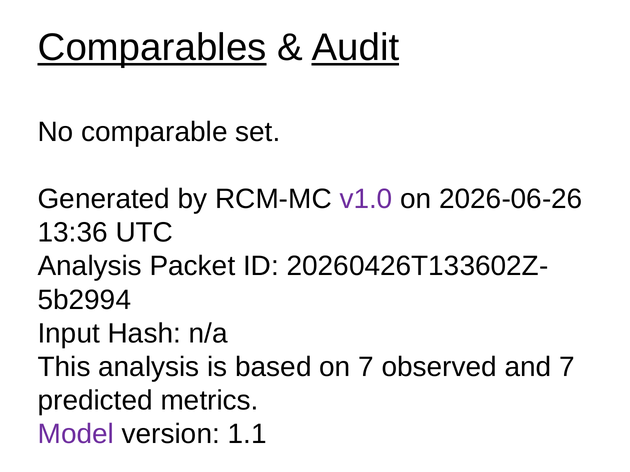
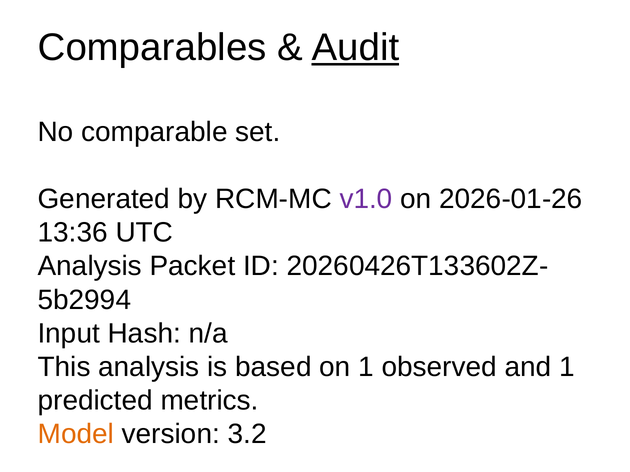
Comparables underline: present -> none (152, 48)
2026-06-26: 2026-06-26 -> 2026-01-26 (511, 199)
on 7: 7 -> 1 (366, 367)
and 7: 7 -> 1 (567, 367)
Model colour: purple -> orange (76, 435)
1.1: 1.1 -> 3.2 (247, 435)
